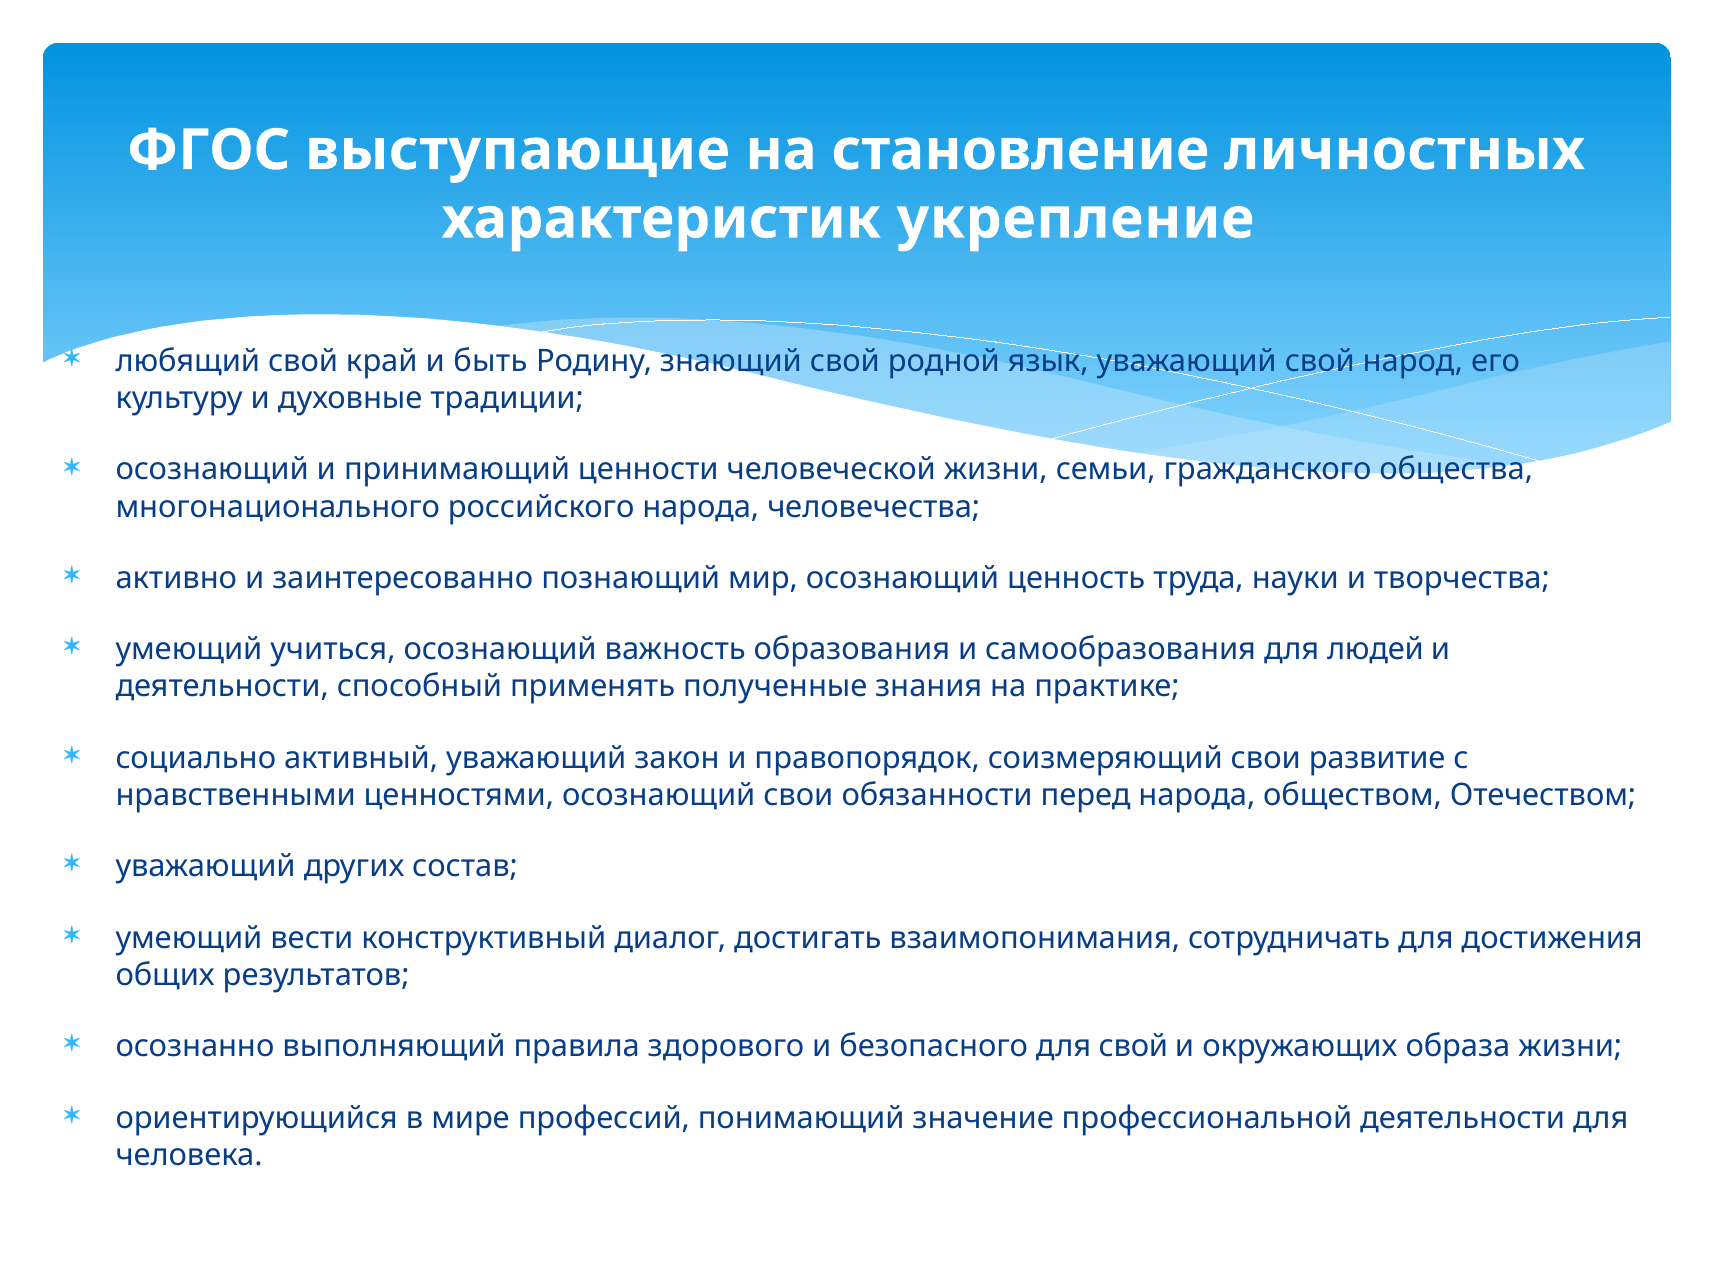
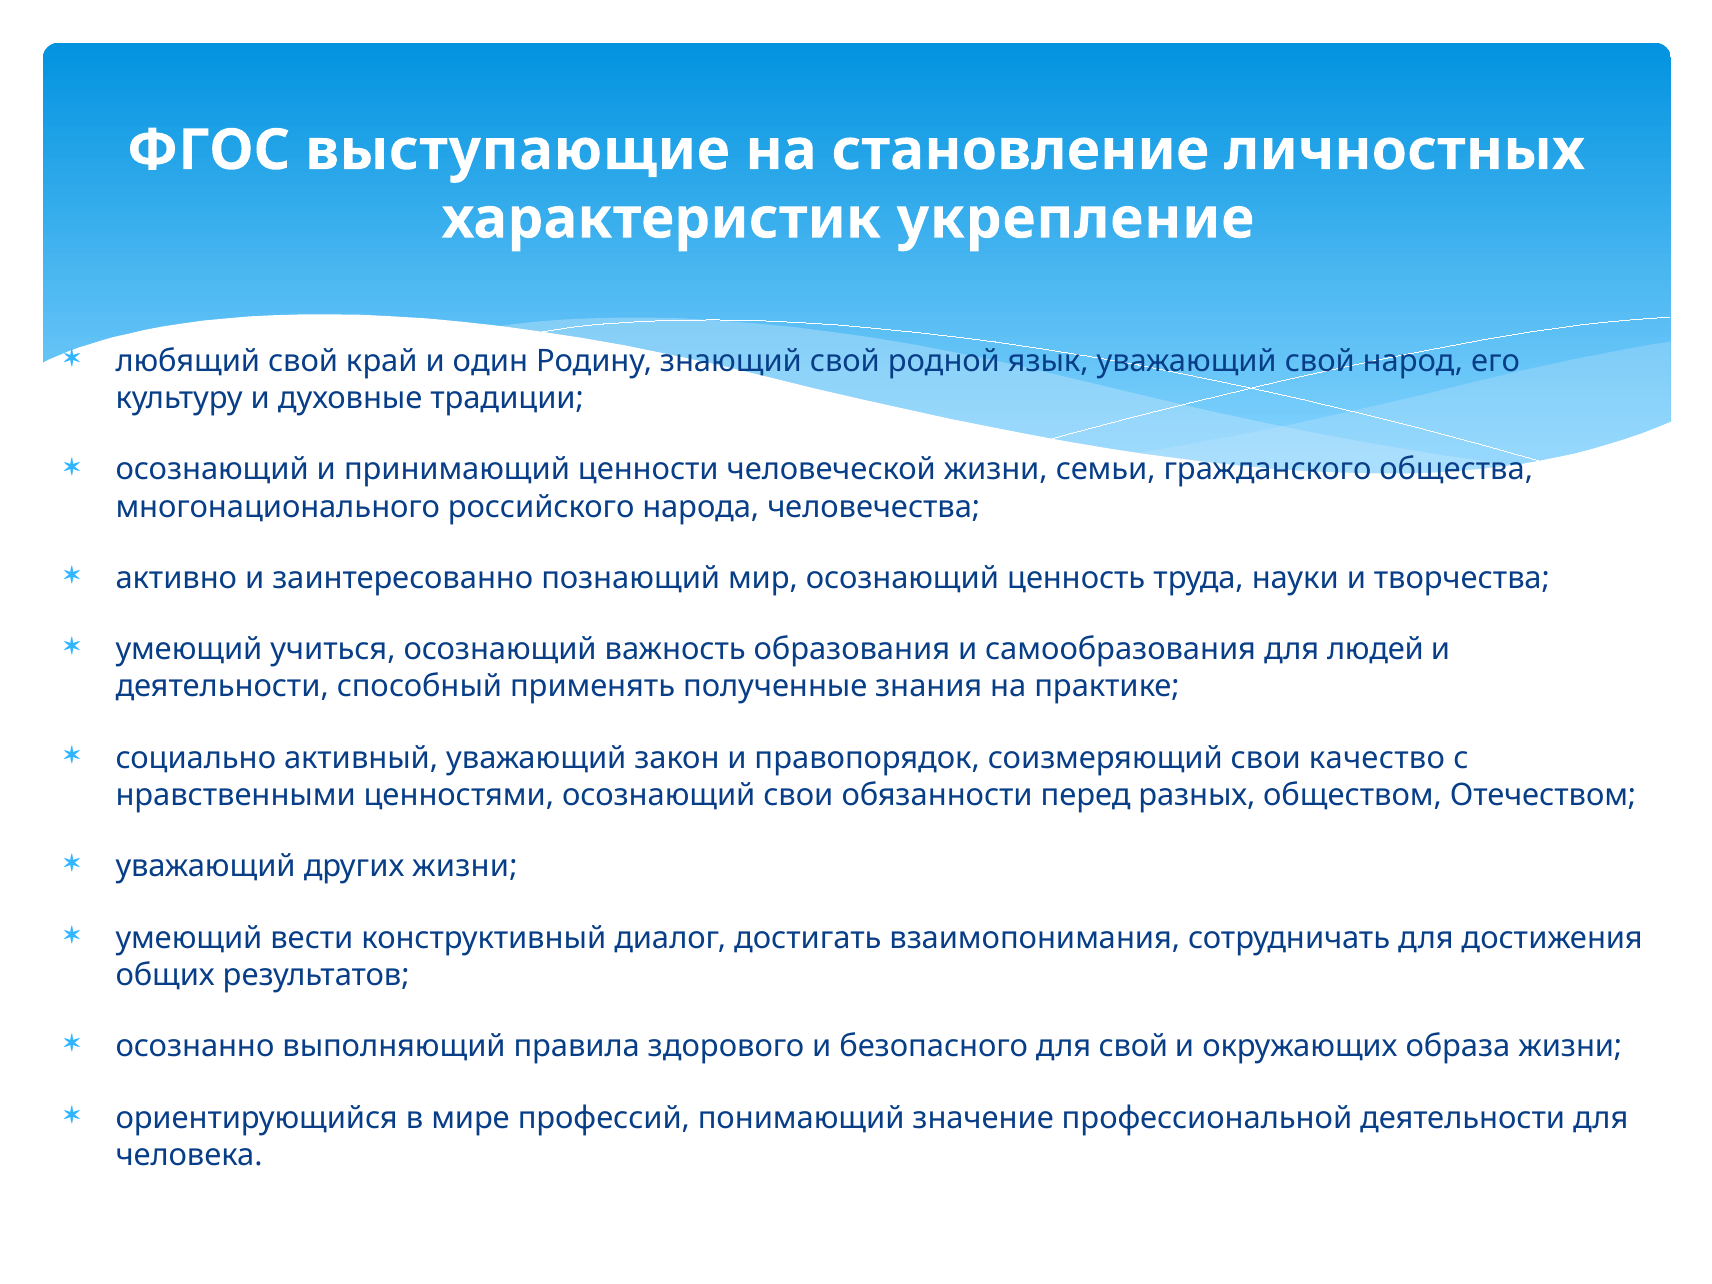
быть: быть -> один (490, 361)
развитие: развитие -> качество (1377, 758)
перед народа: народа -> разных (1197, 795)
других состав: состав -> жизни (465, 867)
